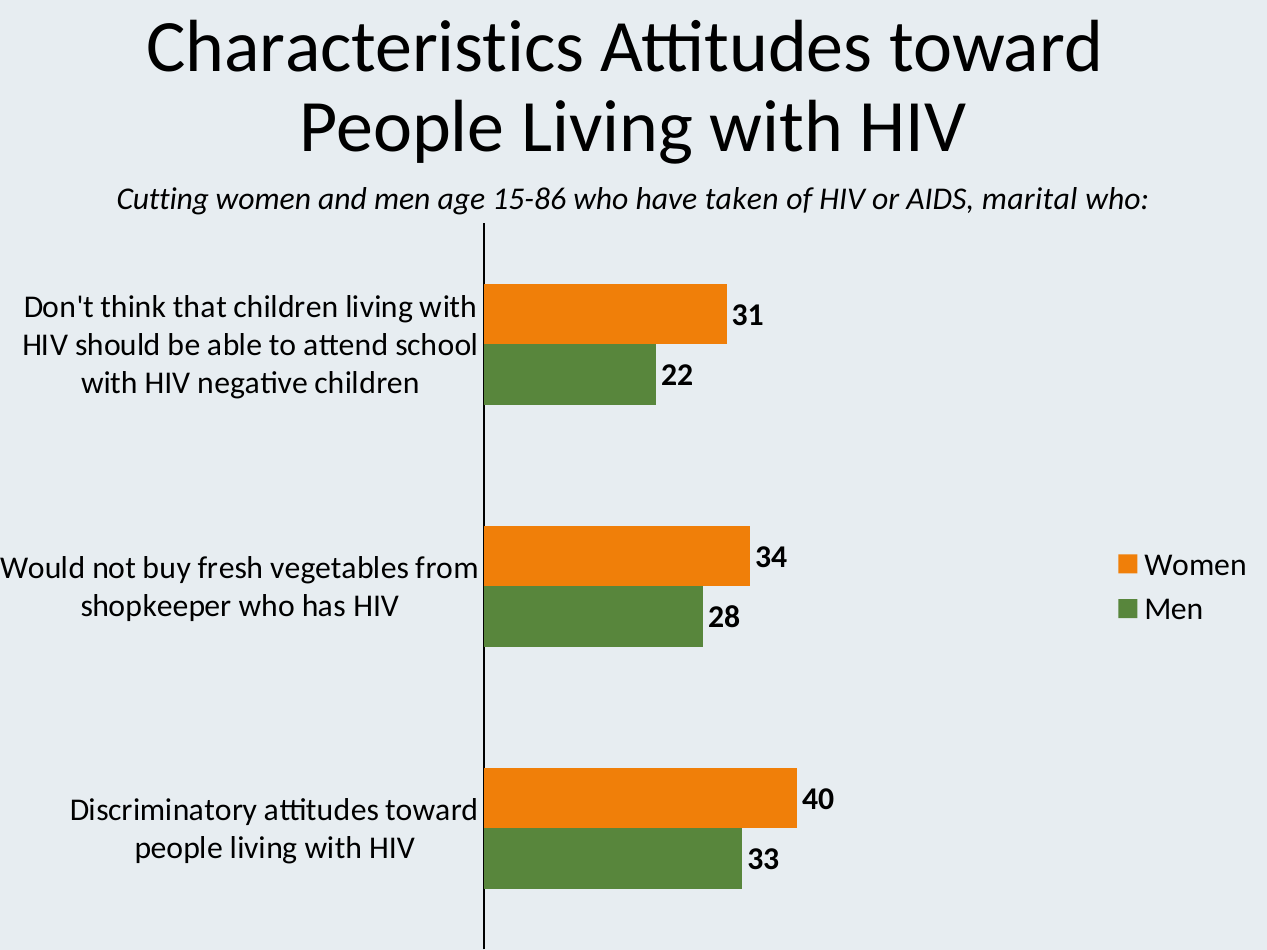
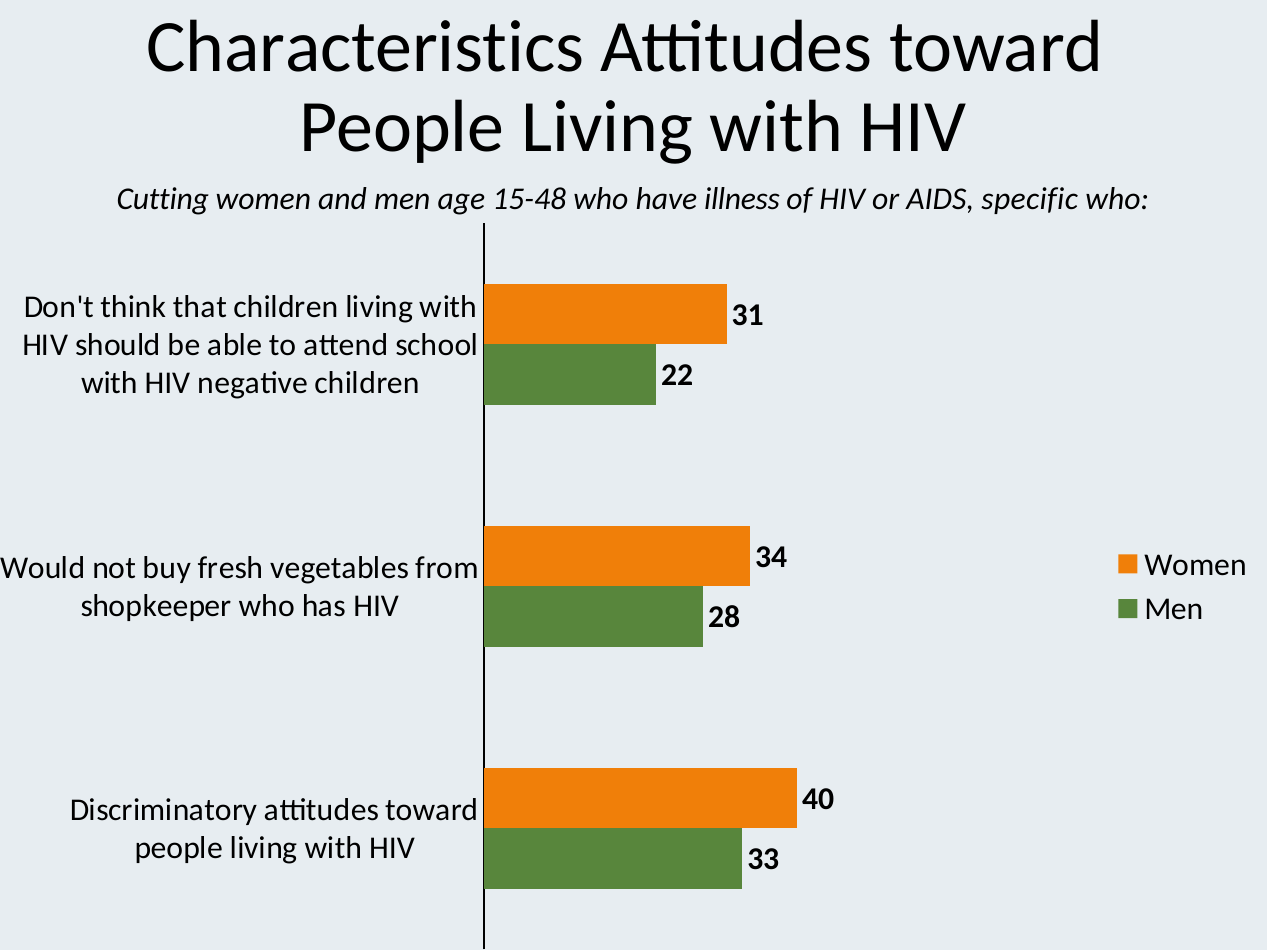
15-86: 15-86 -> 15-48 (529, 199)
taken: taken -> illness (742, 199)
marital: marital -> specific (1030, 199)
